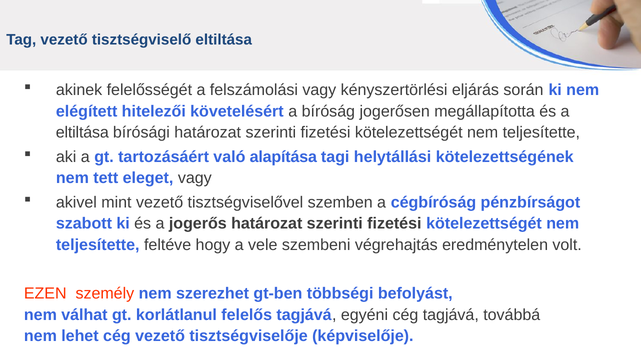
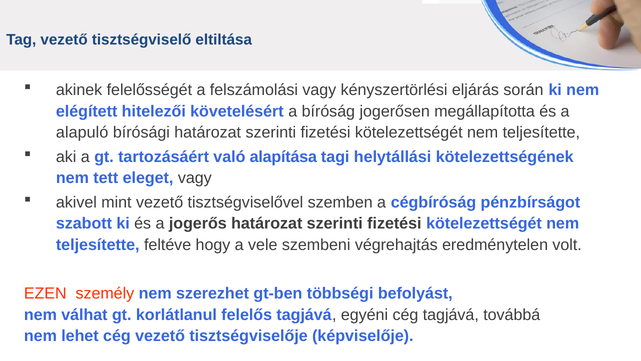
eltiltása: eltiltása -> alapuló (82, 132)
